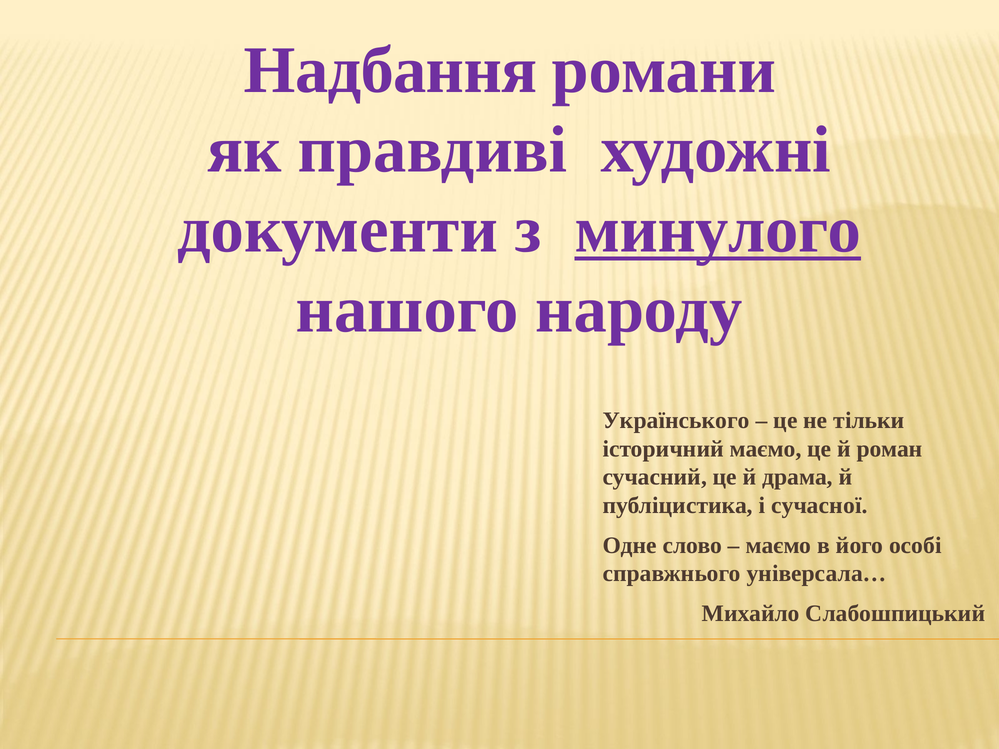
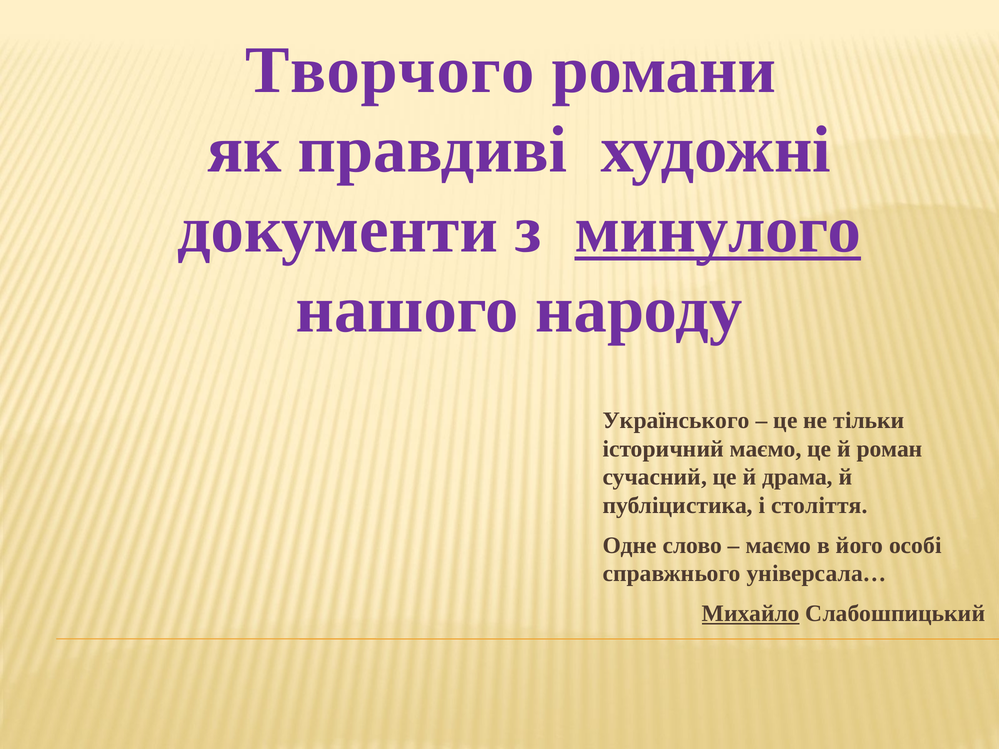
Надбання: Надбання -> Творчого (390, 70)
сучасної: сучасної -> століття (819, 506)
Михайло underline: none -> present (751, 614)
